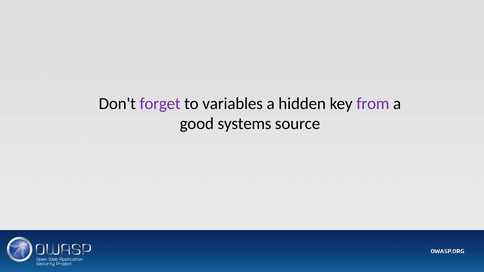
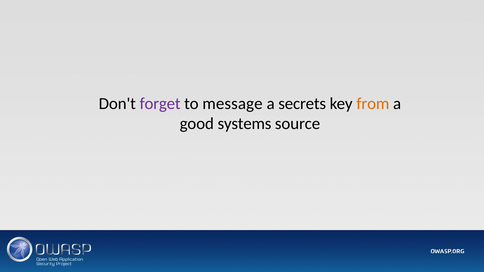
variables: variables -> message (232, 104)
hidden: hidden -> secrets (302, 104)
from colour: purple -> orange (373, 104)
